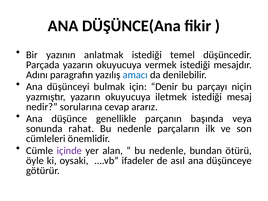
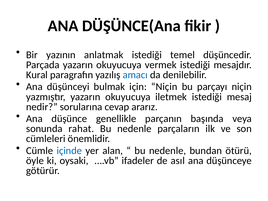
Adını: Adını -> Kural (37, 75)
için Denir: Denir -> Niçin (164, 87)
içinde colour: purple -> blue (69, 151)
